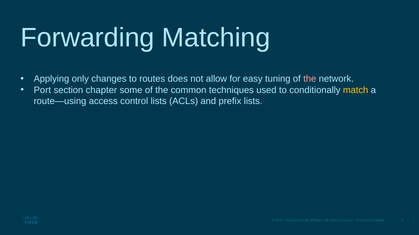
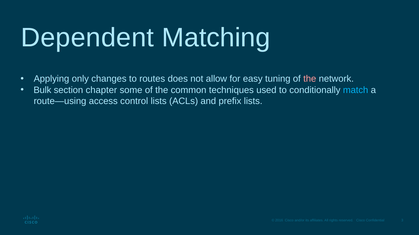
Forwarding: Forwarding -> Dependent (87, 38)
Port: Port -> Bulk (42, 90)
match colour: yellow -> light blue (356, 90)
